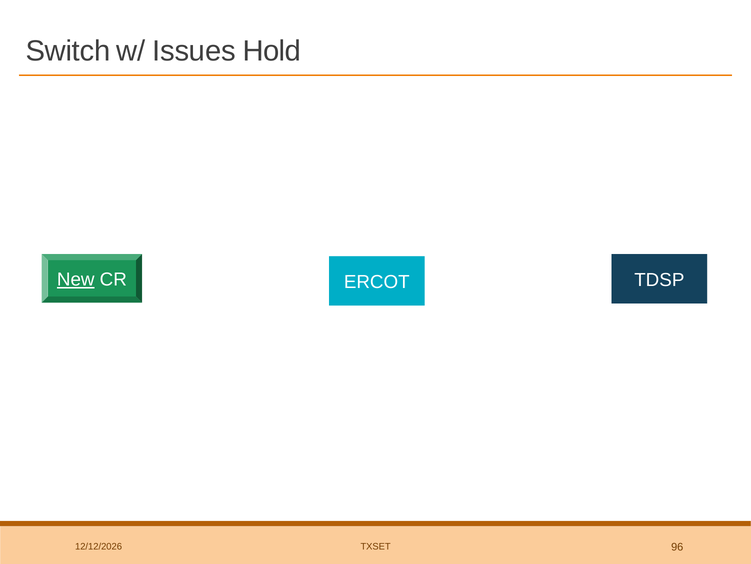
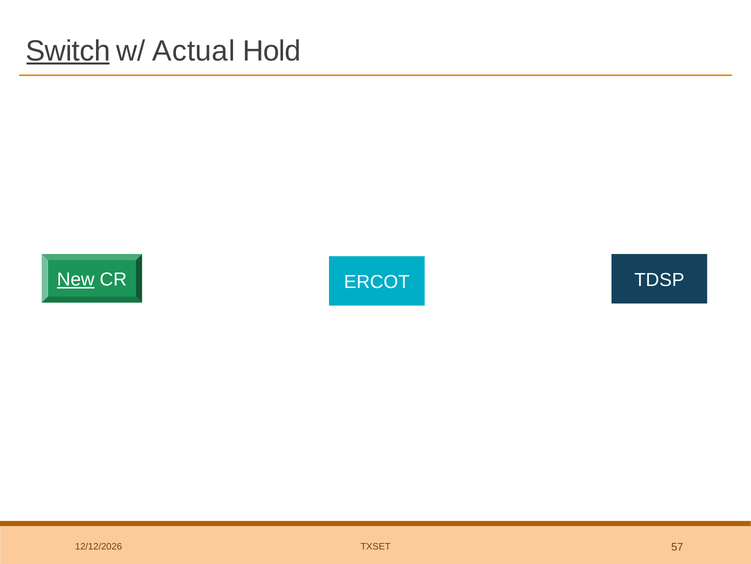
Switch underline: none -> present (68, 51)
Issues: Issues -> Actual (194, 51)
96: 96 -> 57 (677, 546)
